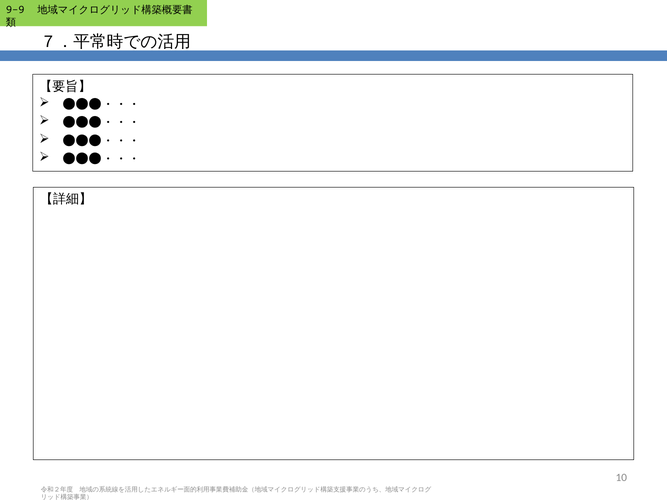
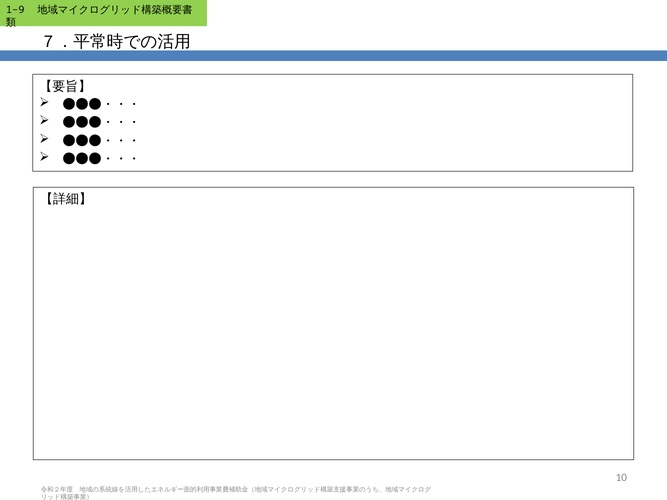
9-9: 9-9 -> 1-9 (15, 10)
